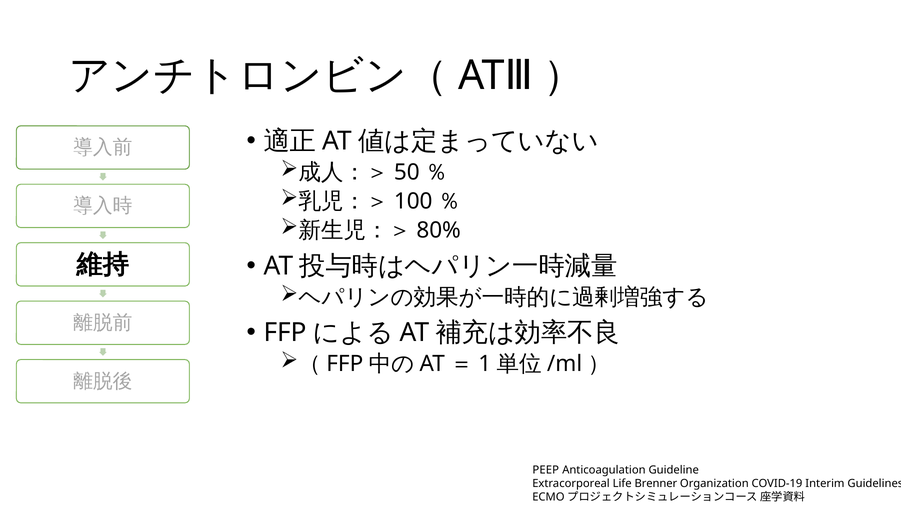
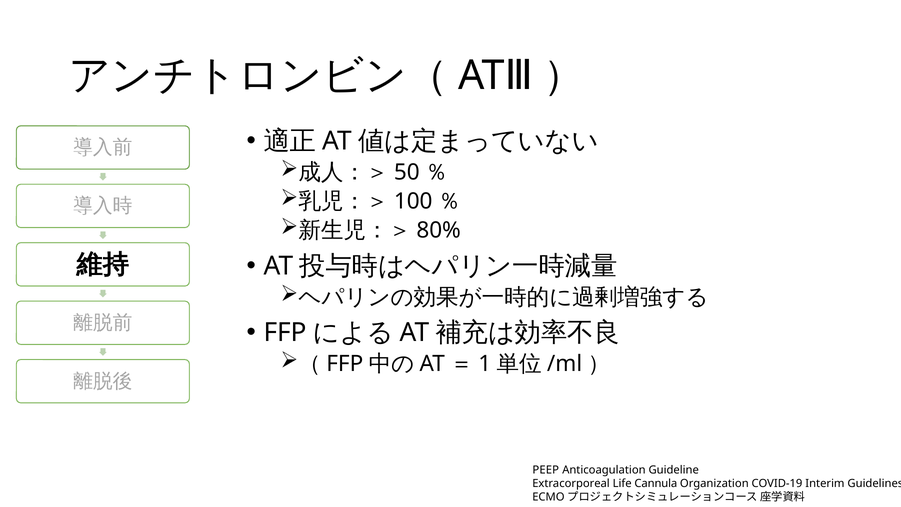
Brenner: Brenner -> Cannula (656, 483)
